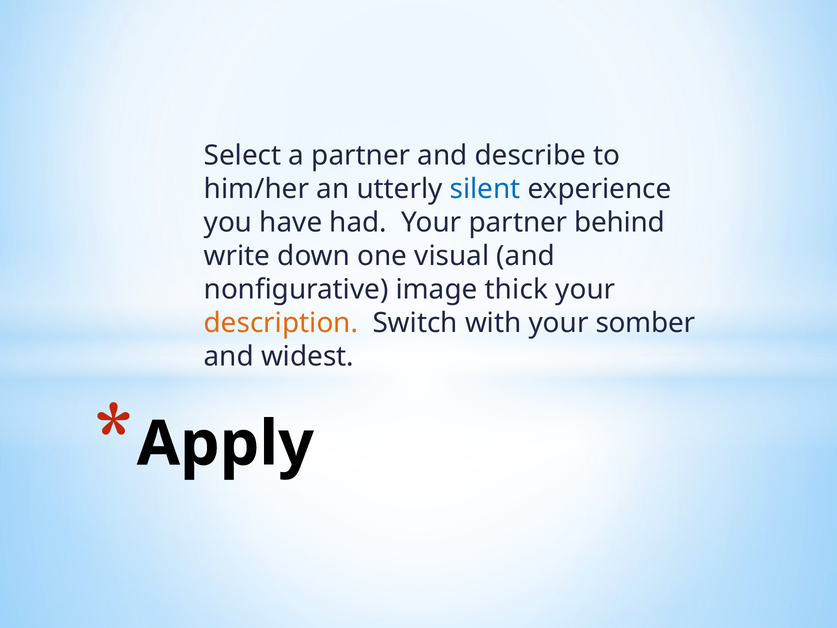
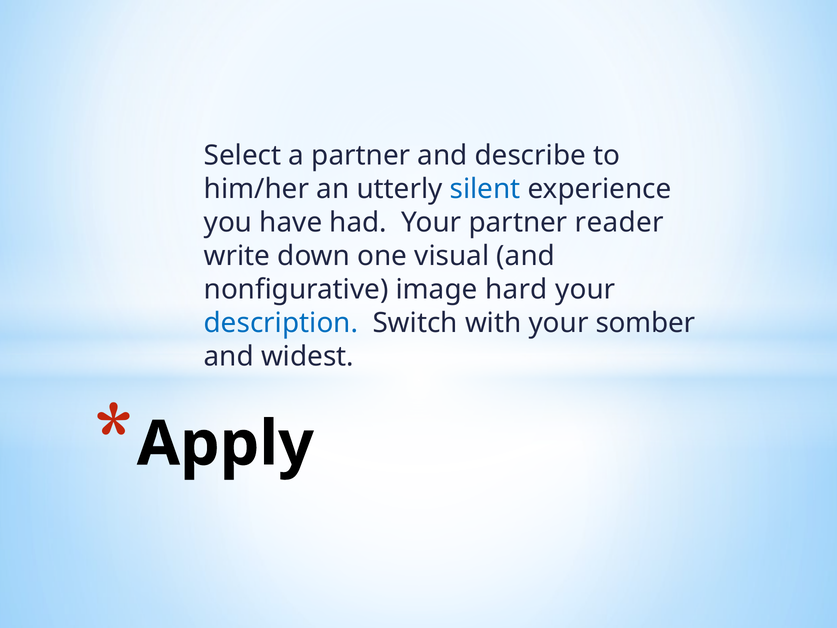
behind: behind -> reader (619, 222)
thick: thick -> hard (516, 289)
description colour: orange -> blue (281, 323)
